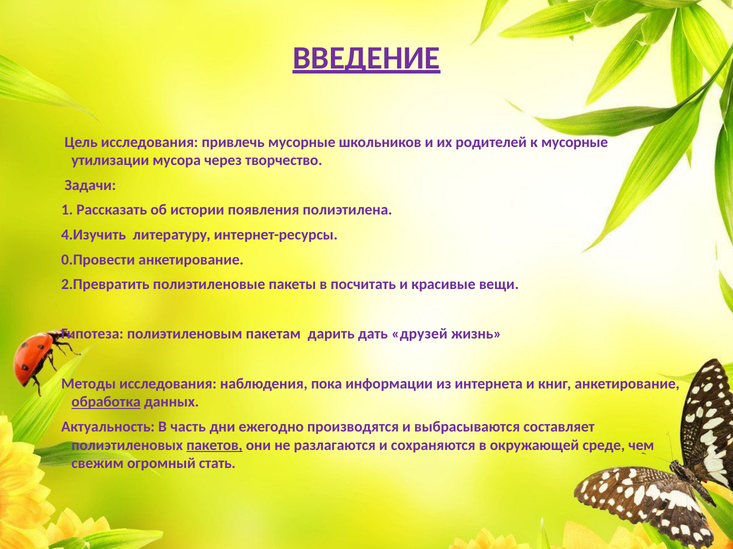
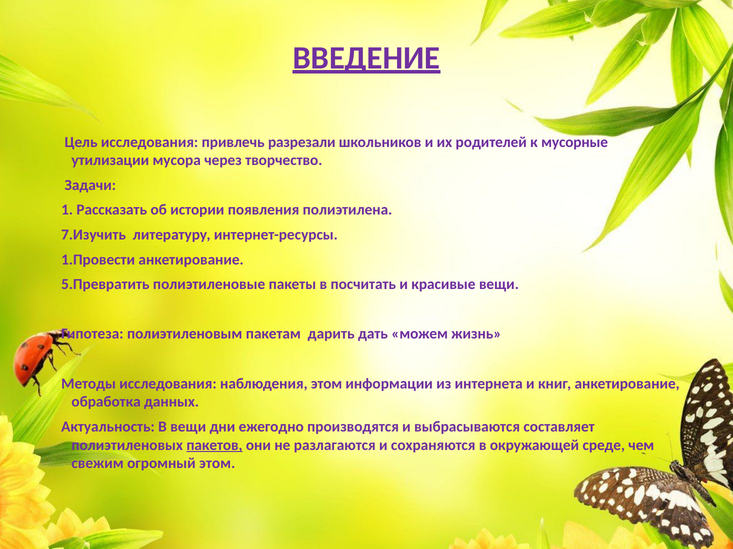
привлечь мусорные: мусорные -> разрезали (302, 142)
4.Изучить: 4.Изучить -> 7.Изучить (94, 235)
0.Провести: 0.Провести -> 1.Провести (98, 260)
2.Превратить: 2.Превратить -> 5.Превратить (105, 285)
друзей: друзей -> можем (420, 334)
наблюдения пока: пока -> этом (327, 384)
обработка underline: present -> none (106, 402)
В часть: часть -> вещи (188, 427)
огромный стать: стать -> этом (217, 464)
